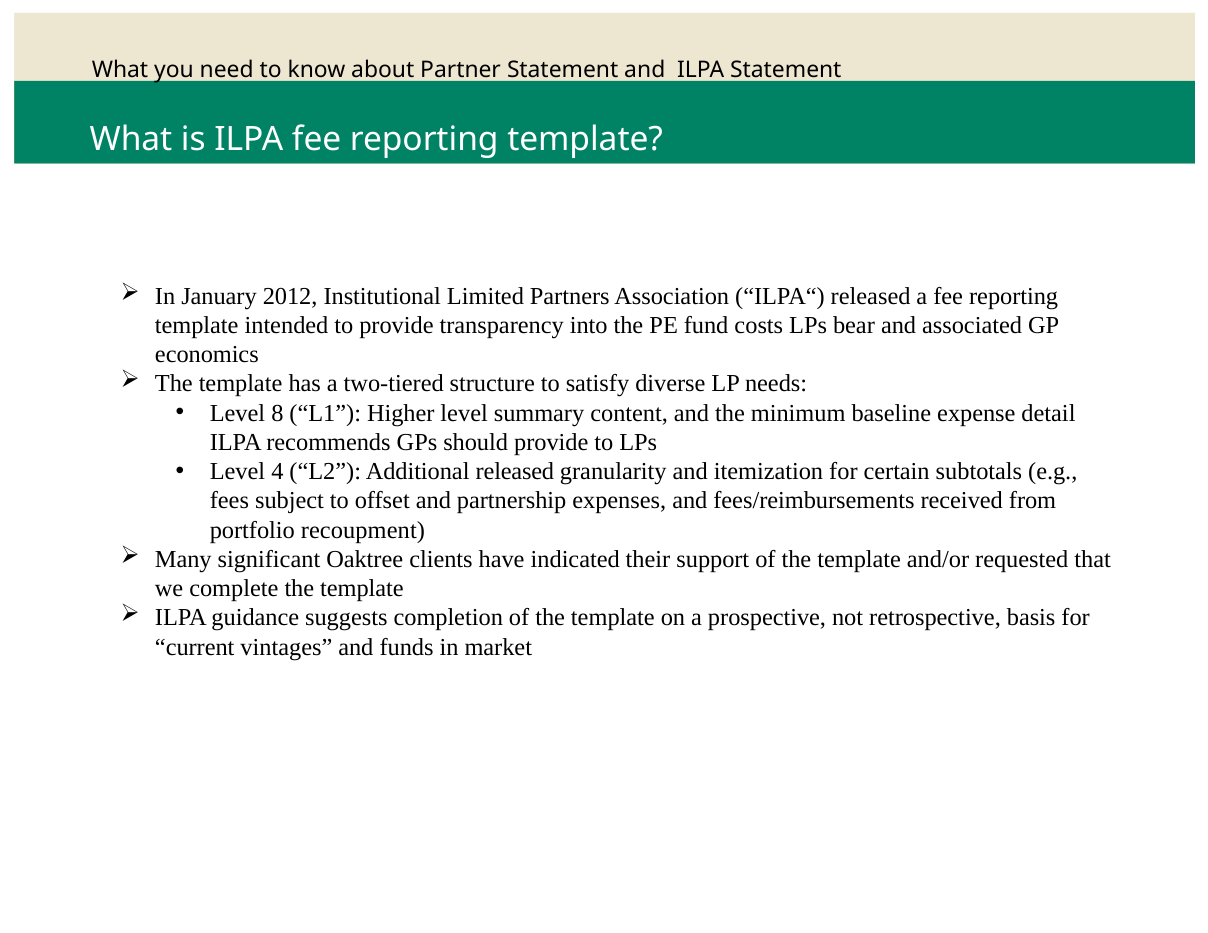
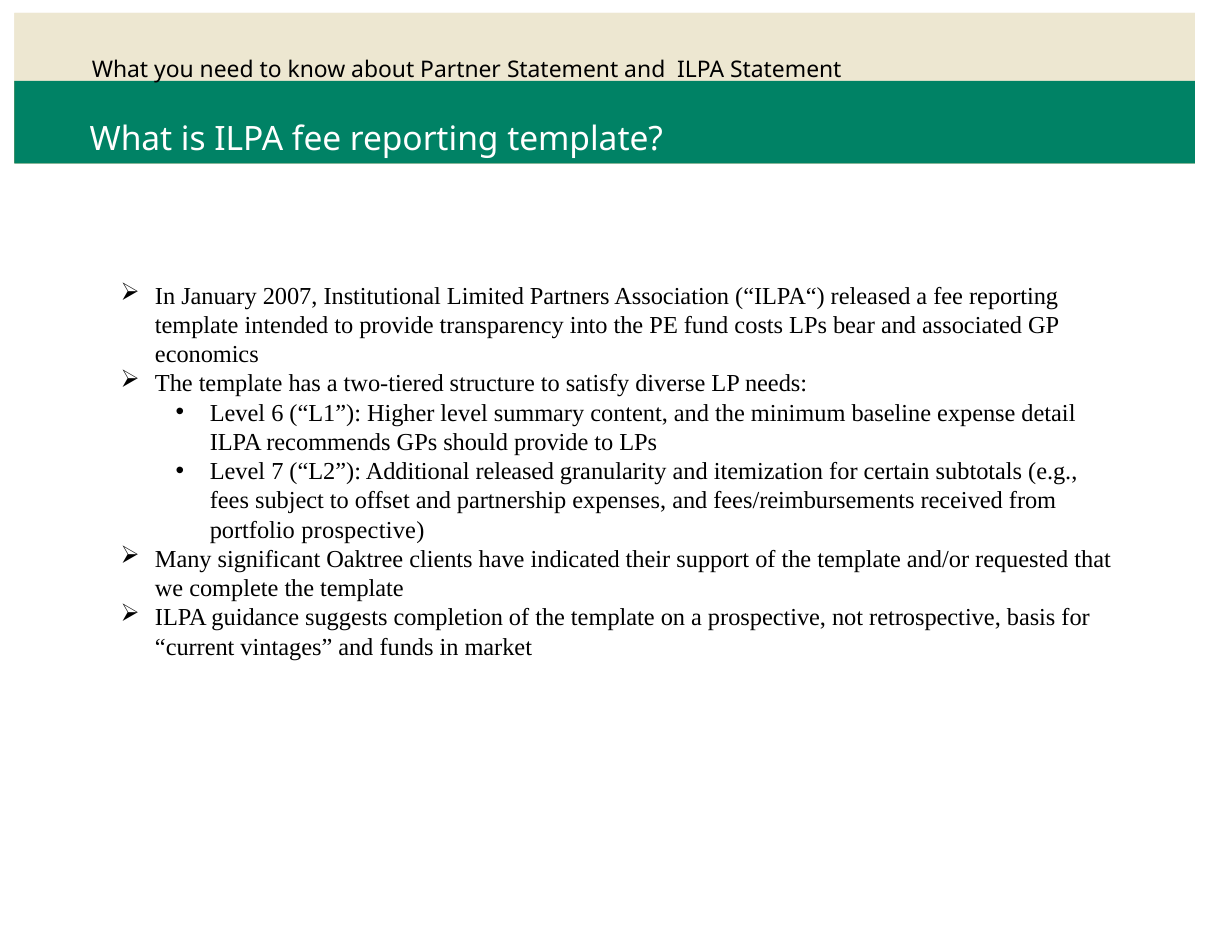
2012: 2012 -> 2007 (290, 296)
8: 8 -> 6 (277, 413)
4: 4 -> 7 (277, 472)
portfolio recoupment: recoupment -> prospective (363, 530)
